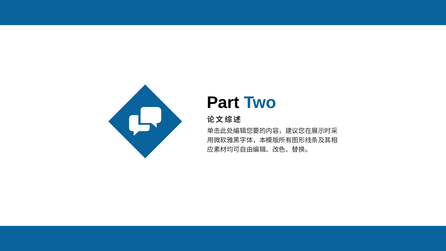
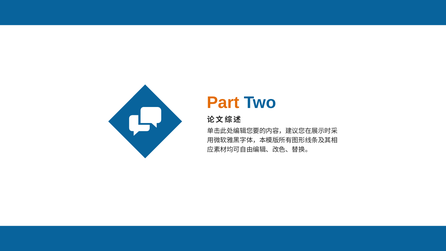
Part colour: black -> orange (223, 103)
